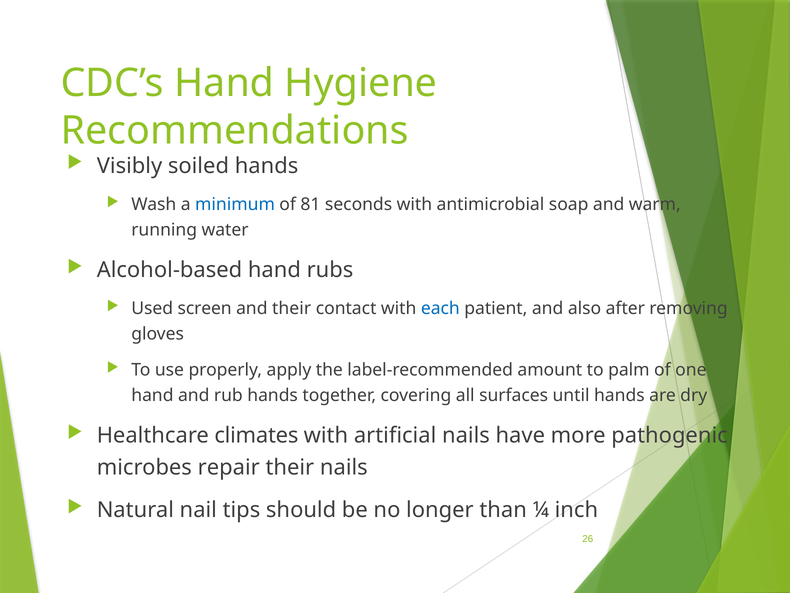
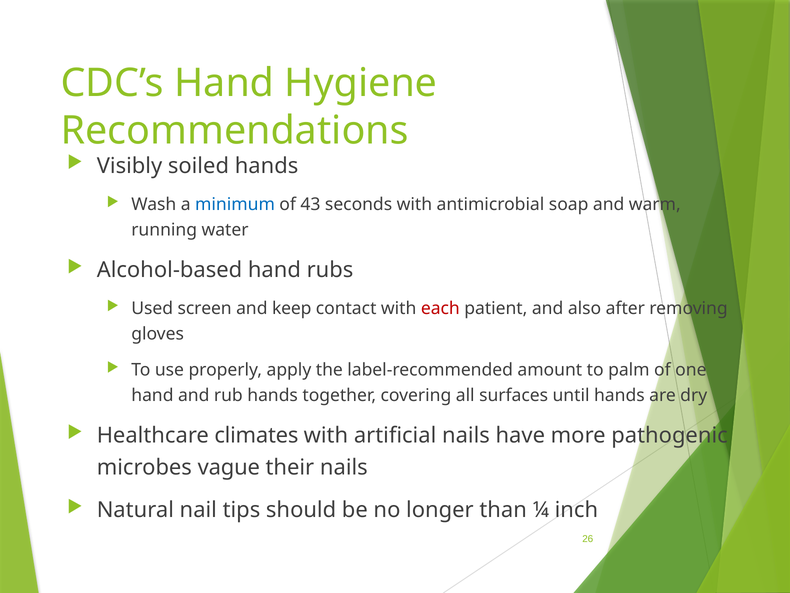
81: 81 -> 43 (310, 204)
and their: their -> keep (292, 308)
each colour: blue -> red (440, 308)
repair: repair -> vague (229, 467)
